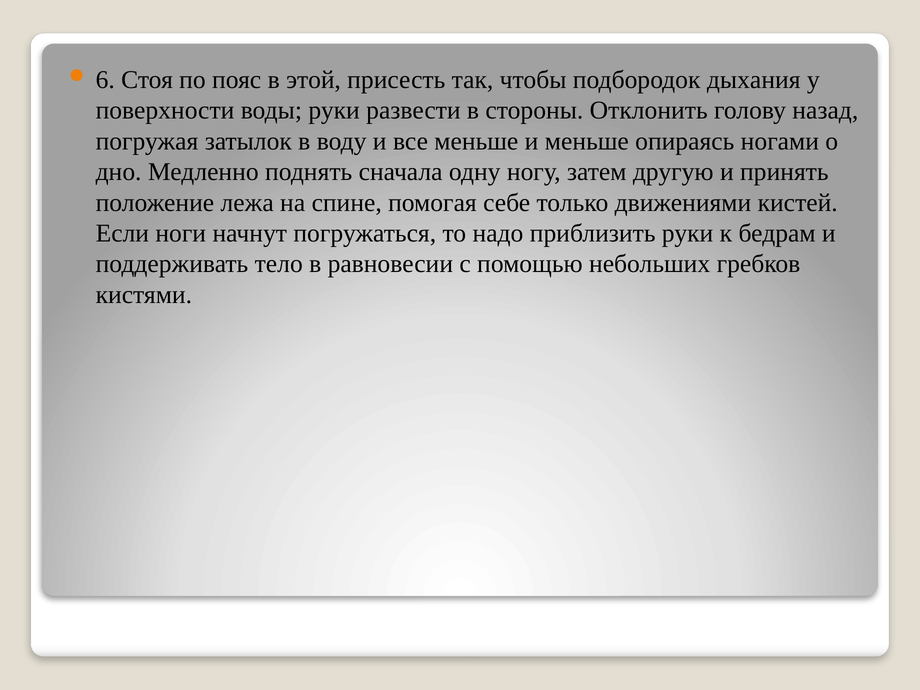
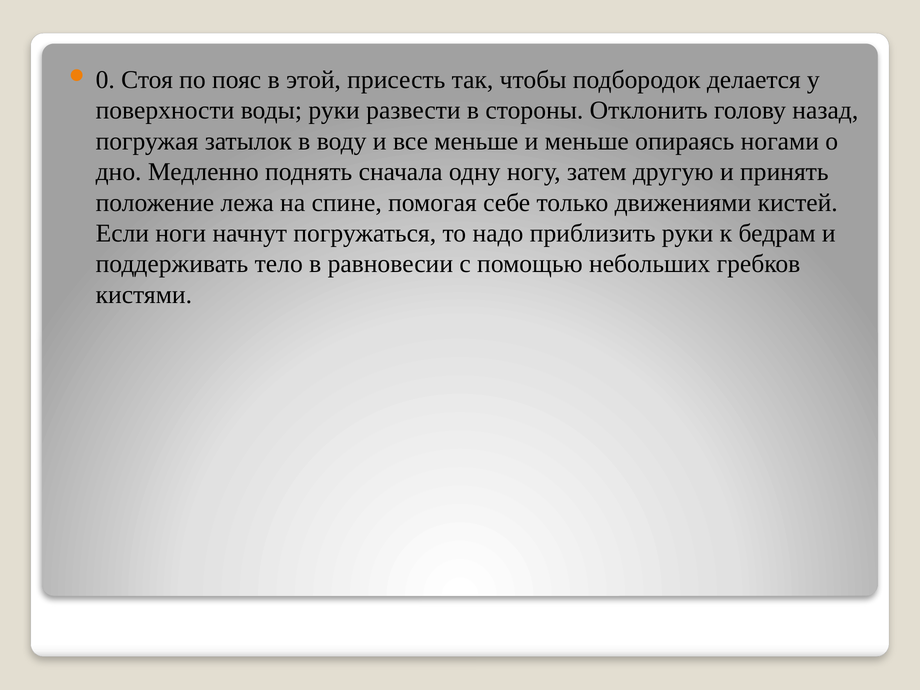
6: 6 -> 0 (105, 80)
дыхания: дыхания -> делается (754, 80)
